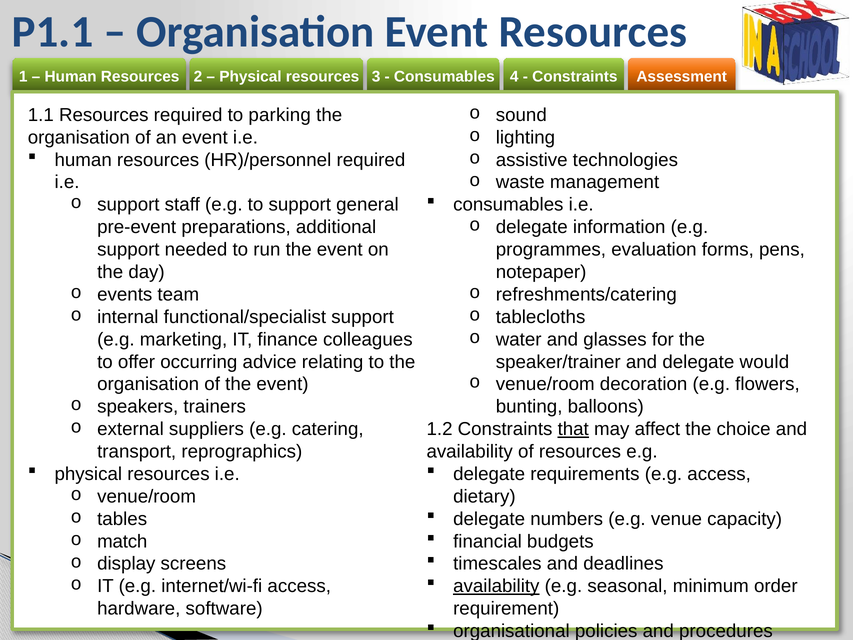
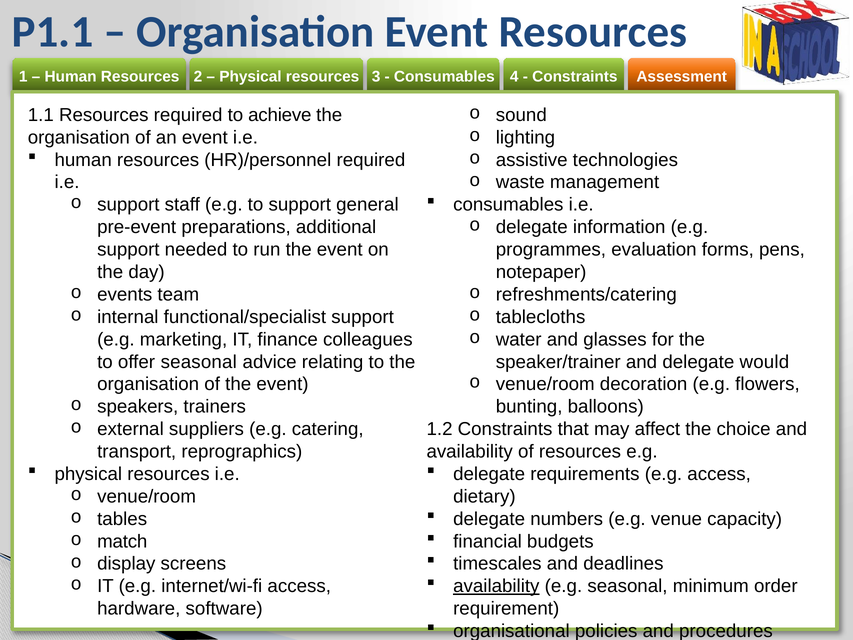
parking: parking -> achieve (280, 115)
offer occurring: occurring -> seasonal (199, 362)
that underline: present -> none (573, 429)
